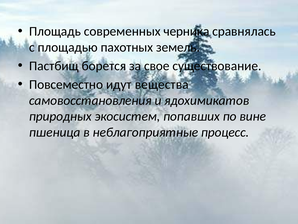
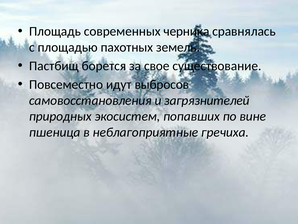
вещества: вещества -> выбросов (162, 84)
ядохимикатов: ядохимикатов -> загрязнителей (207, 100)
процесс: процесс -> гречиха (225, 132)
